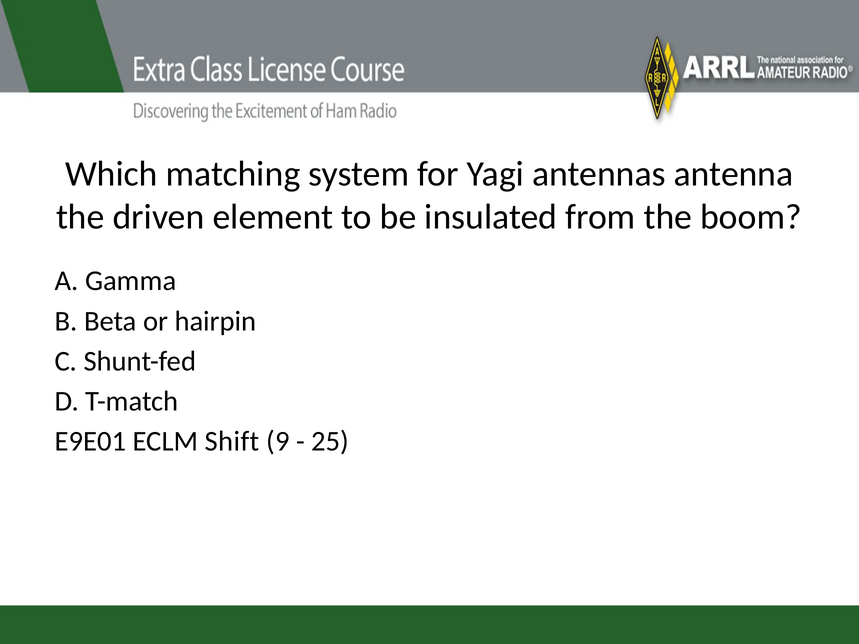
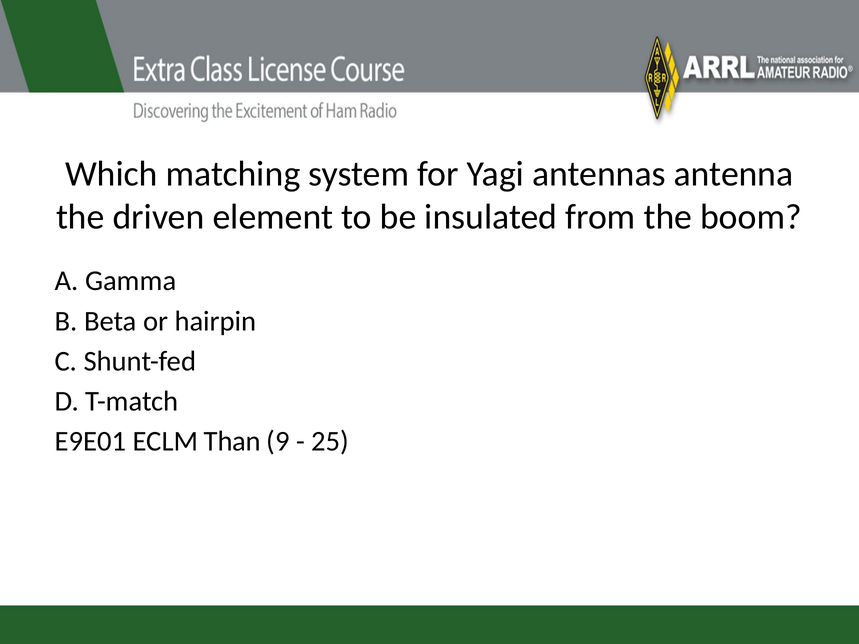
Shift: Shift -> Than (232, 441)
